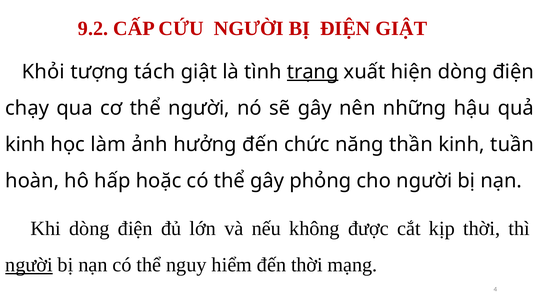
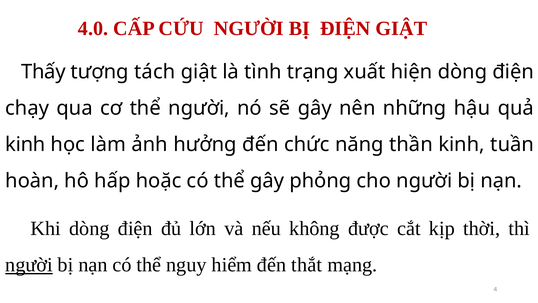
9.2: 9.2 -> 4.0 (93, 28)
Khỏi: Khỏi -> Thấy (43, 72)
trạng underline: present -> none (313, 72)
đến thời: thời -> thắt (307, 265)
